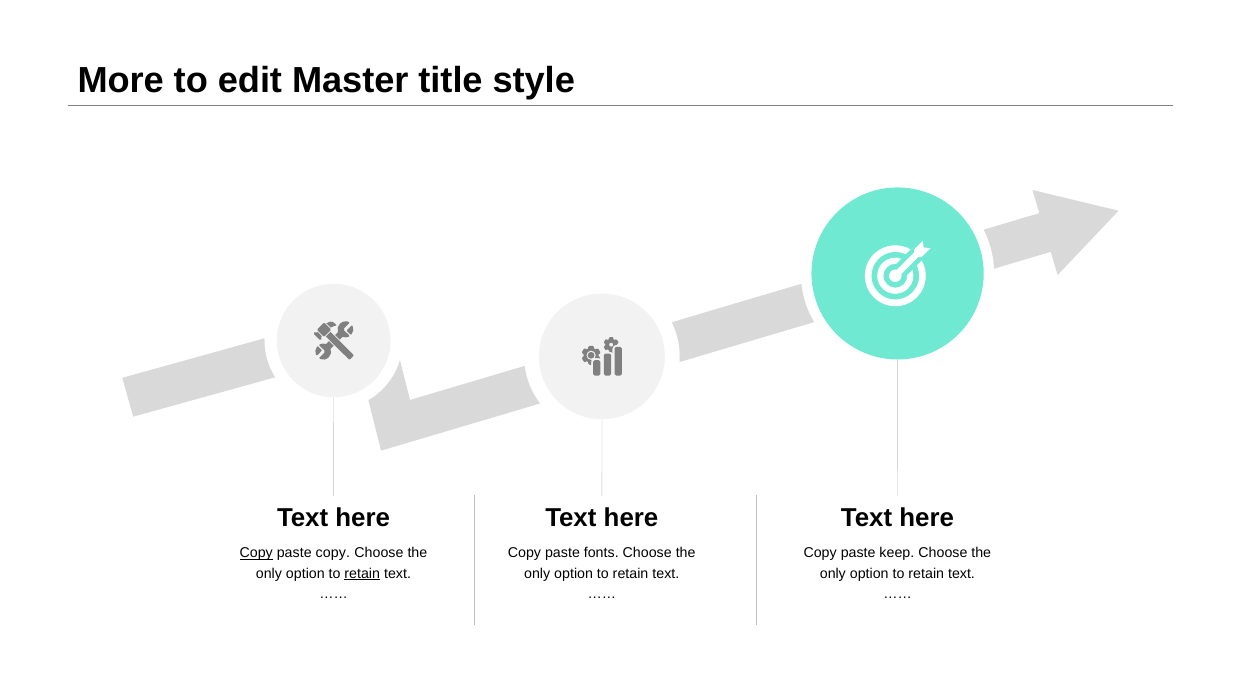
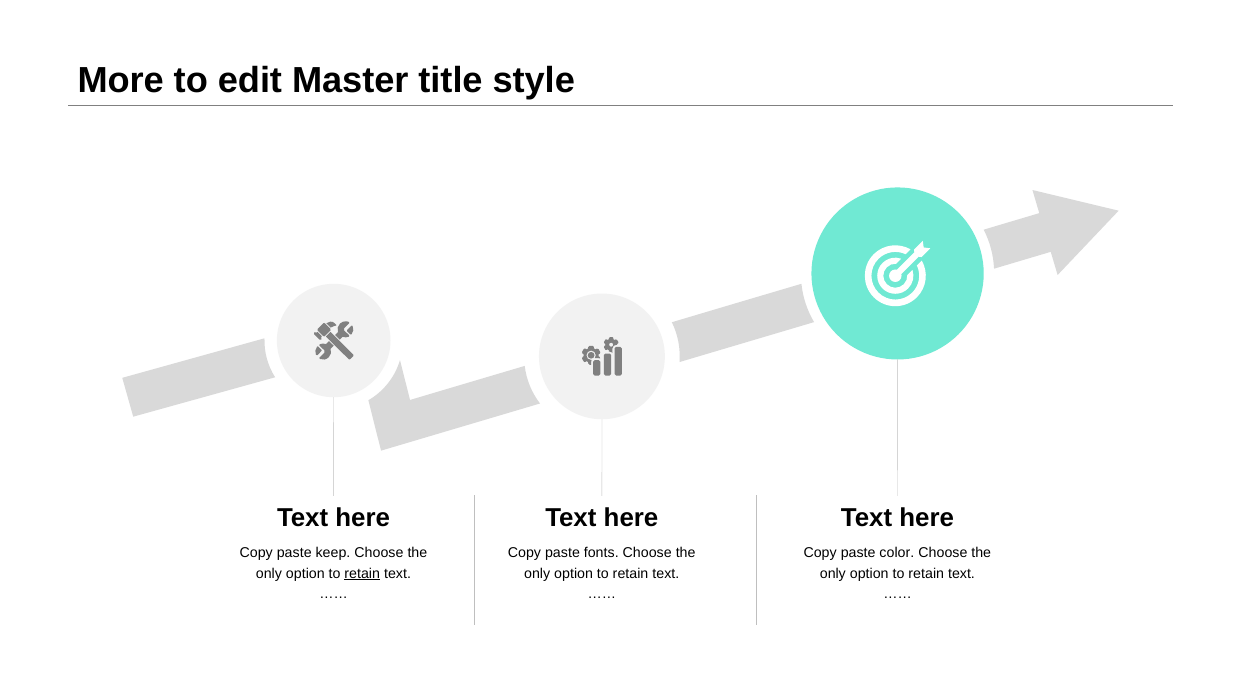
Copy underline: present -> none (256, 553)
paste copy: copy -> keep (333, 553)
keep: keep -> color (897, 553)
